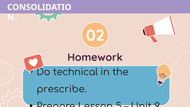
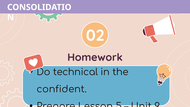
prescribe: prescribe -> confident (62, 89)
